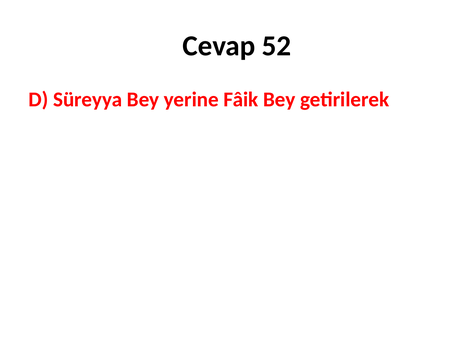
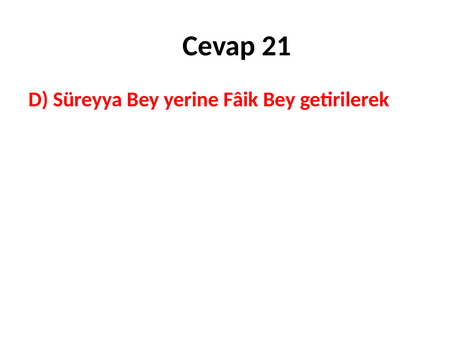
52: 52 -> 21 (277, 46)
